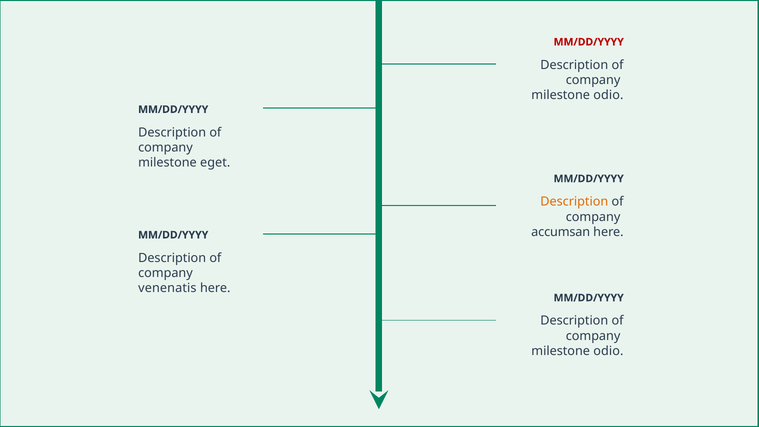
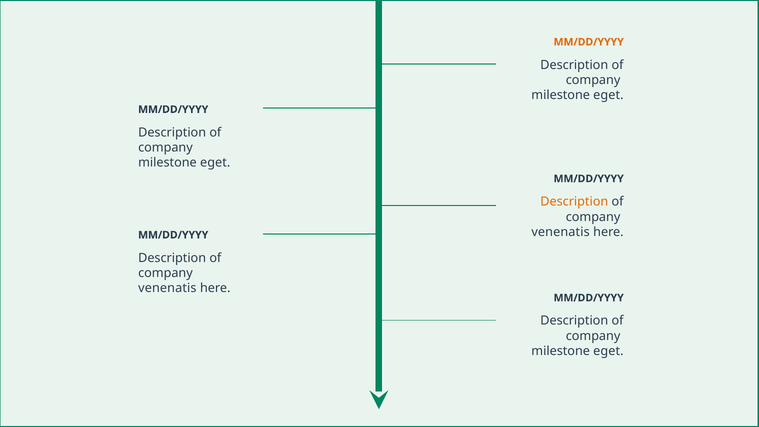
MM/DD/YYYY colour: red -> orange (589, 42)
odio: odio -> eget (608, 95)
accumsan: accumsan -> venenatis (561, 232)
odio: odio -> eget (608, 351)
